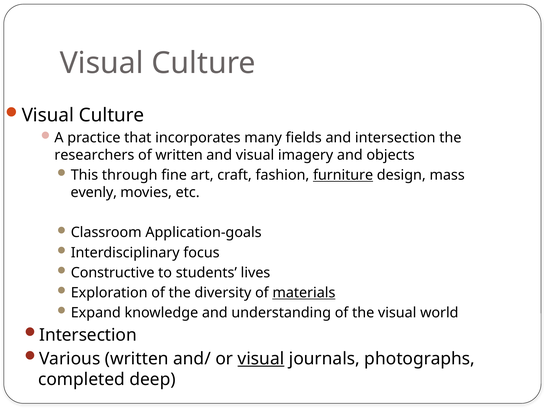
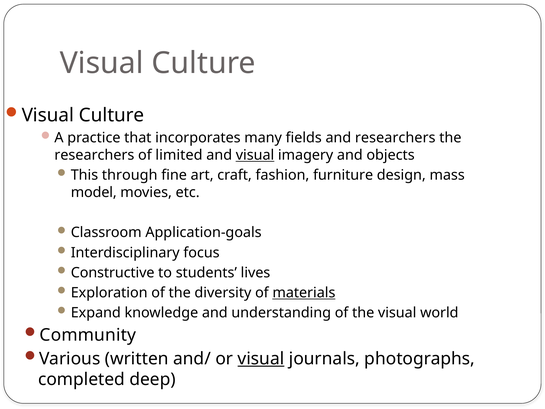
and intersection: intersection -> researchers (395, 138)
of written: written -> limited (179, 155)
visual underline: none -> present (255, 155)
furniture underline: present -> none (343, 175)
evenly: evenly -> model (94, 192)
Intersection: Intersection -> Community (88, 335)
